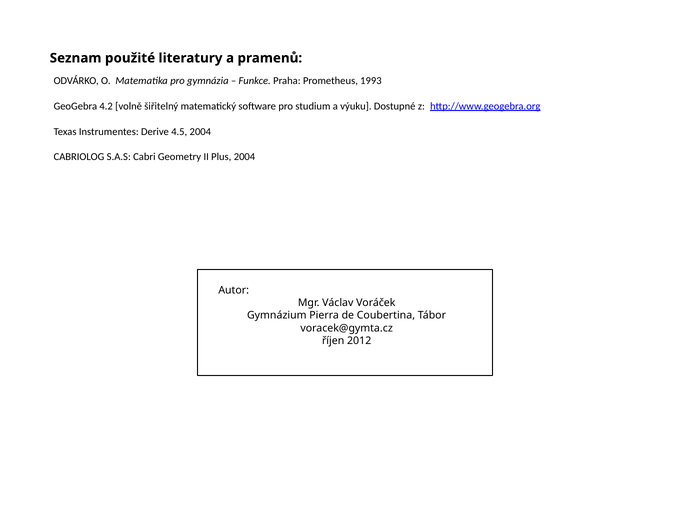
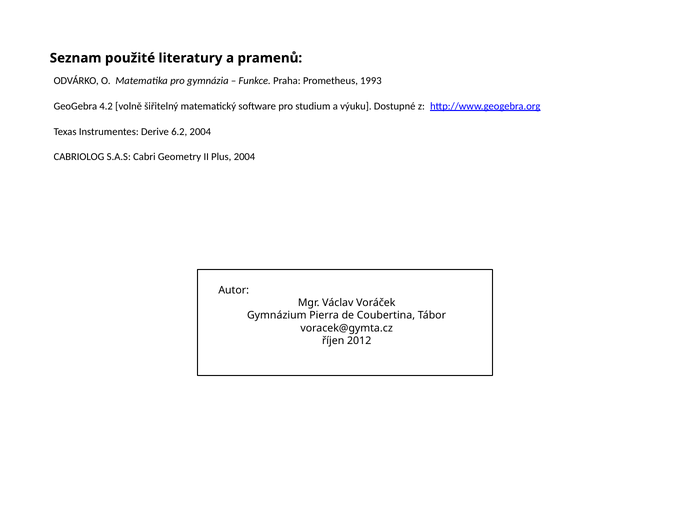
4.5: 4.5 -> 6.2 (179, 132)
